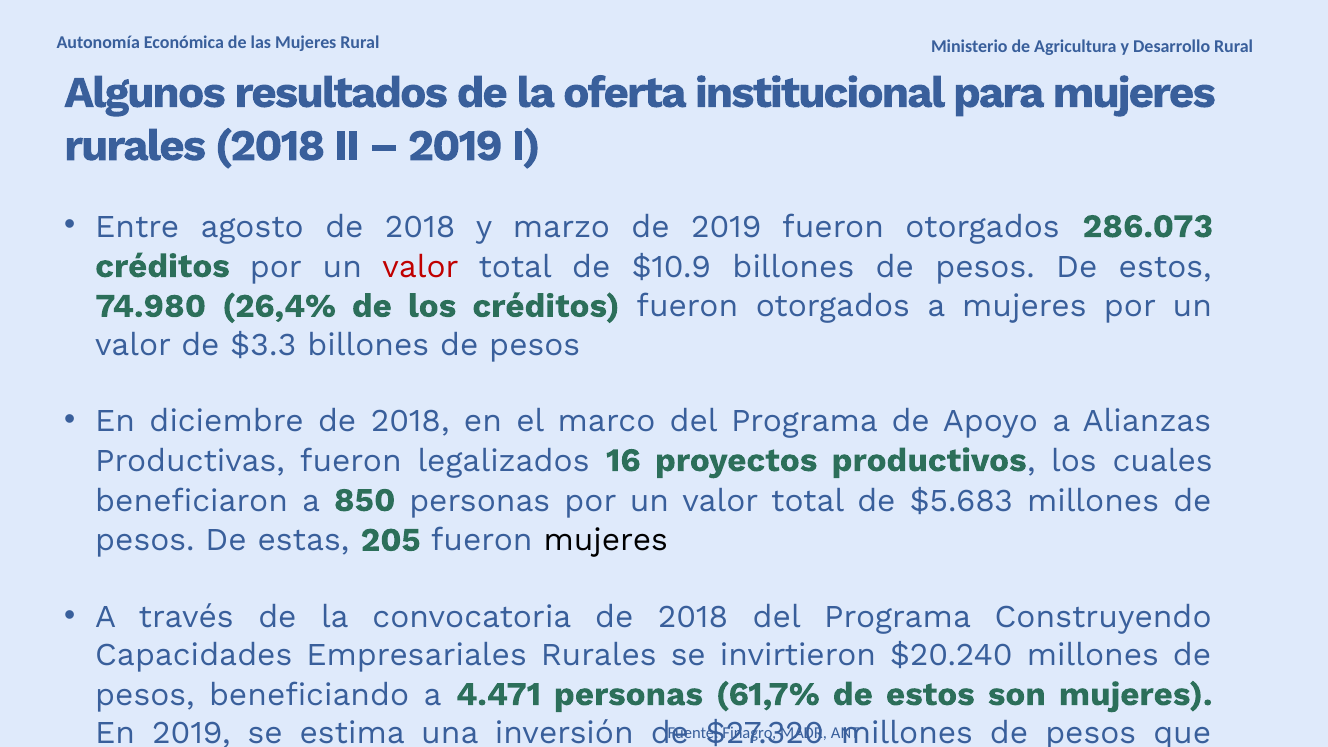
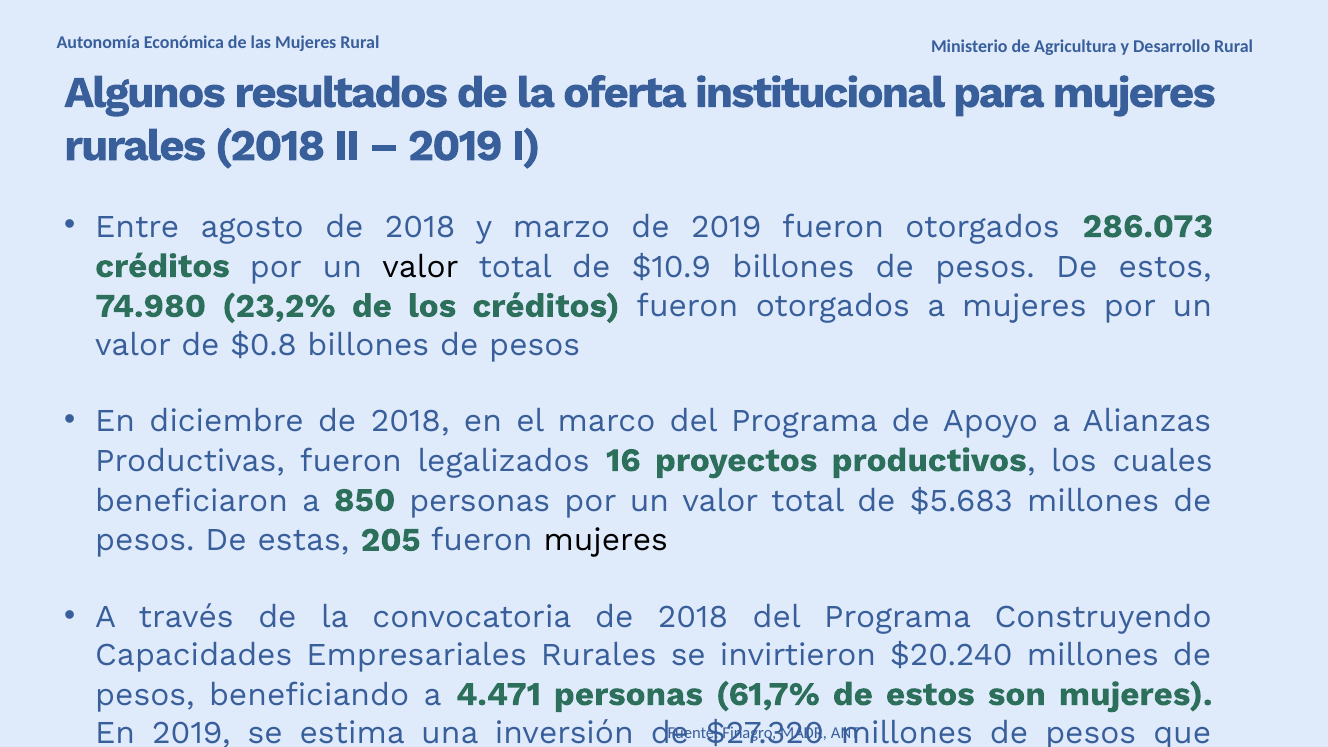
valor colour: red -> black (420, 267)
26,4%: 26,4% -> 23,2% (279, 306)
$3.3: $3.3 -> $0.8 (264, 345)
